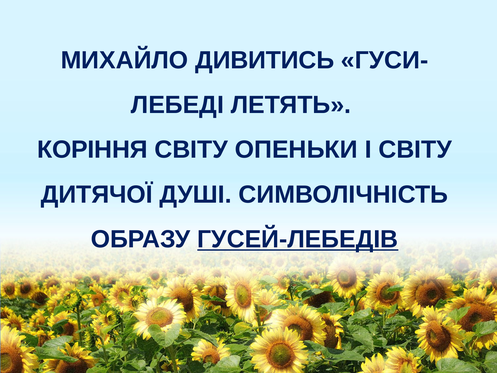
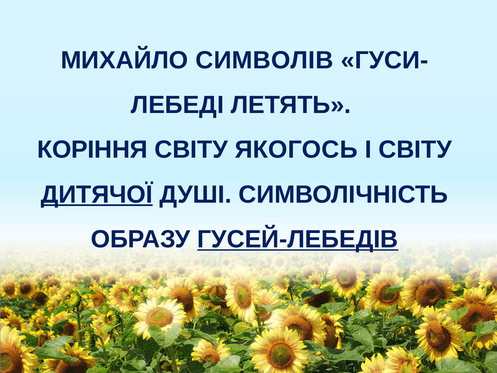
ДИВИТИСЬ: ДИВИТИСЬ -> СИМВОЛІВ (264, 60)
ОПЕНЬКИ: ОПЕНЬКИ -> ЯКОГОСЬ (296, 150)
ДИТЯЧОЇ underline: none -> present (97, 194)
